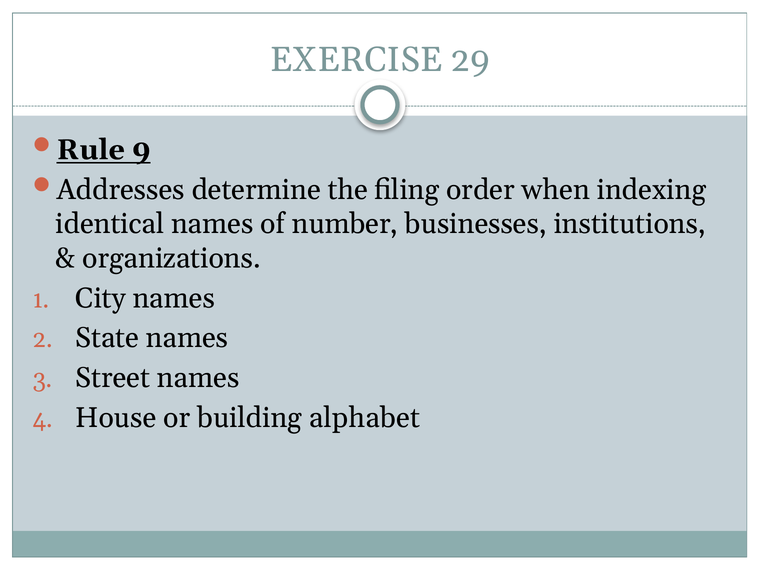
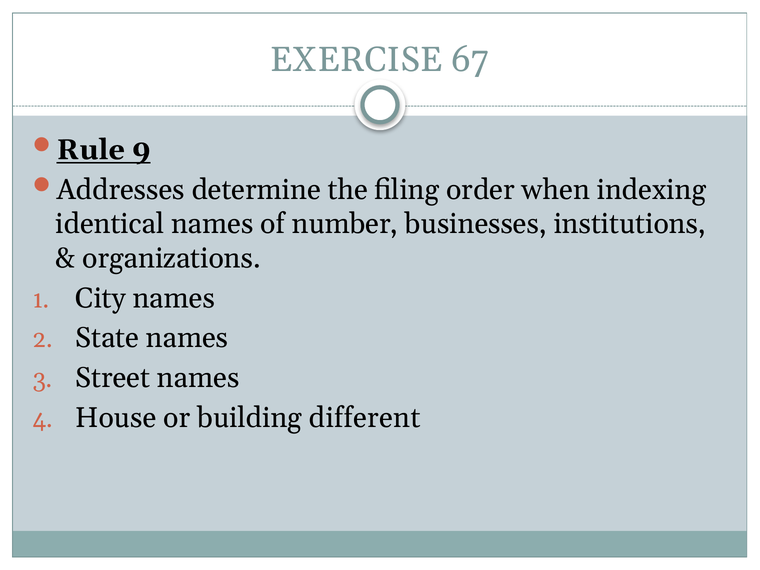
29: 29 -> 67 (470, 60)
alphabet: alphabet -> different (365, 418)
